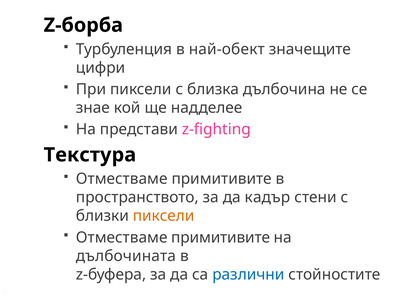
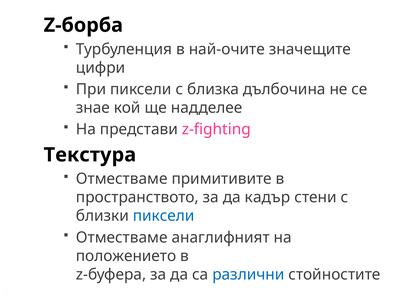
най-обект: най-обект -> най-очите (227, 49)
пиксели colour: orange -> blue (164, 216)
примитивите: примитивите -> анаглифният (221, 237)
дълбочината: дълбочината -> положението (126, 256)
